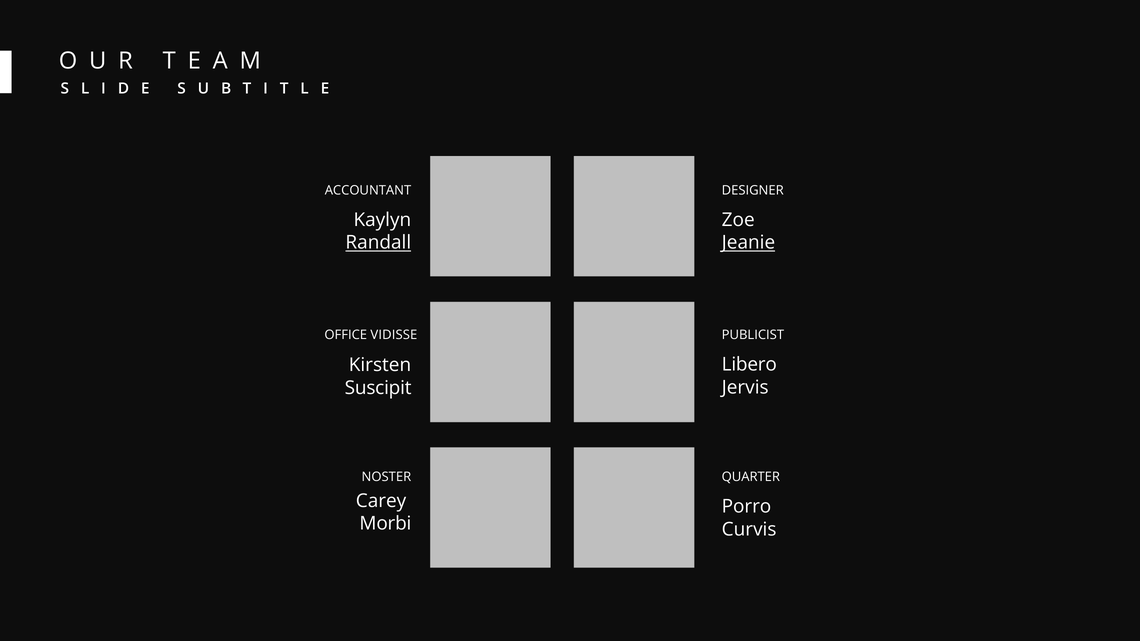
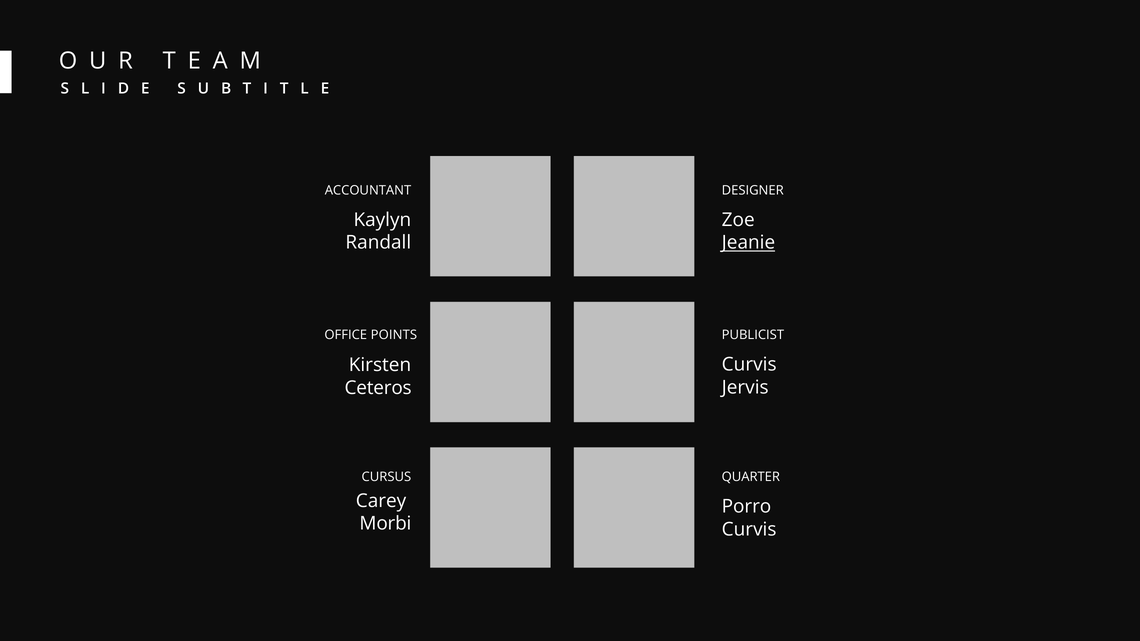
Randall underline: present -> none (378, 243)
VIDISSE: VIDISSE -> POINTS (394, 335)
Libero: Libero -> Curvis (749, 365)
Suscipit: Suscipit -> Ceteros (378, 388)
NOSTER: NOSTER -> CURSUS (386, 477)
